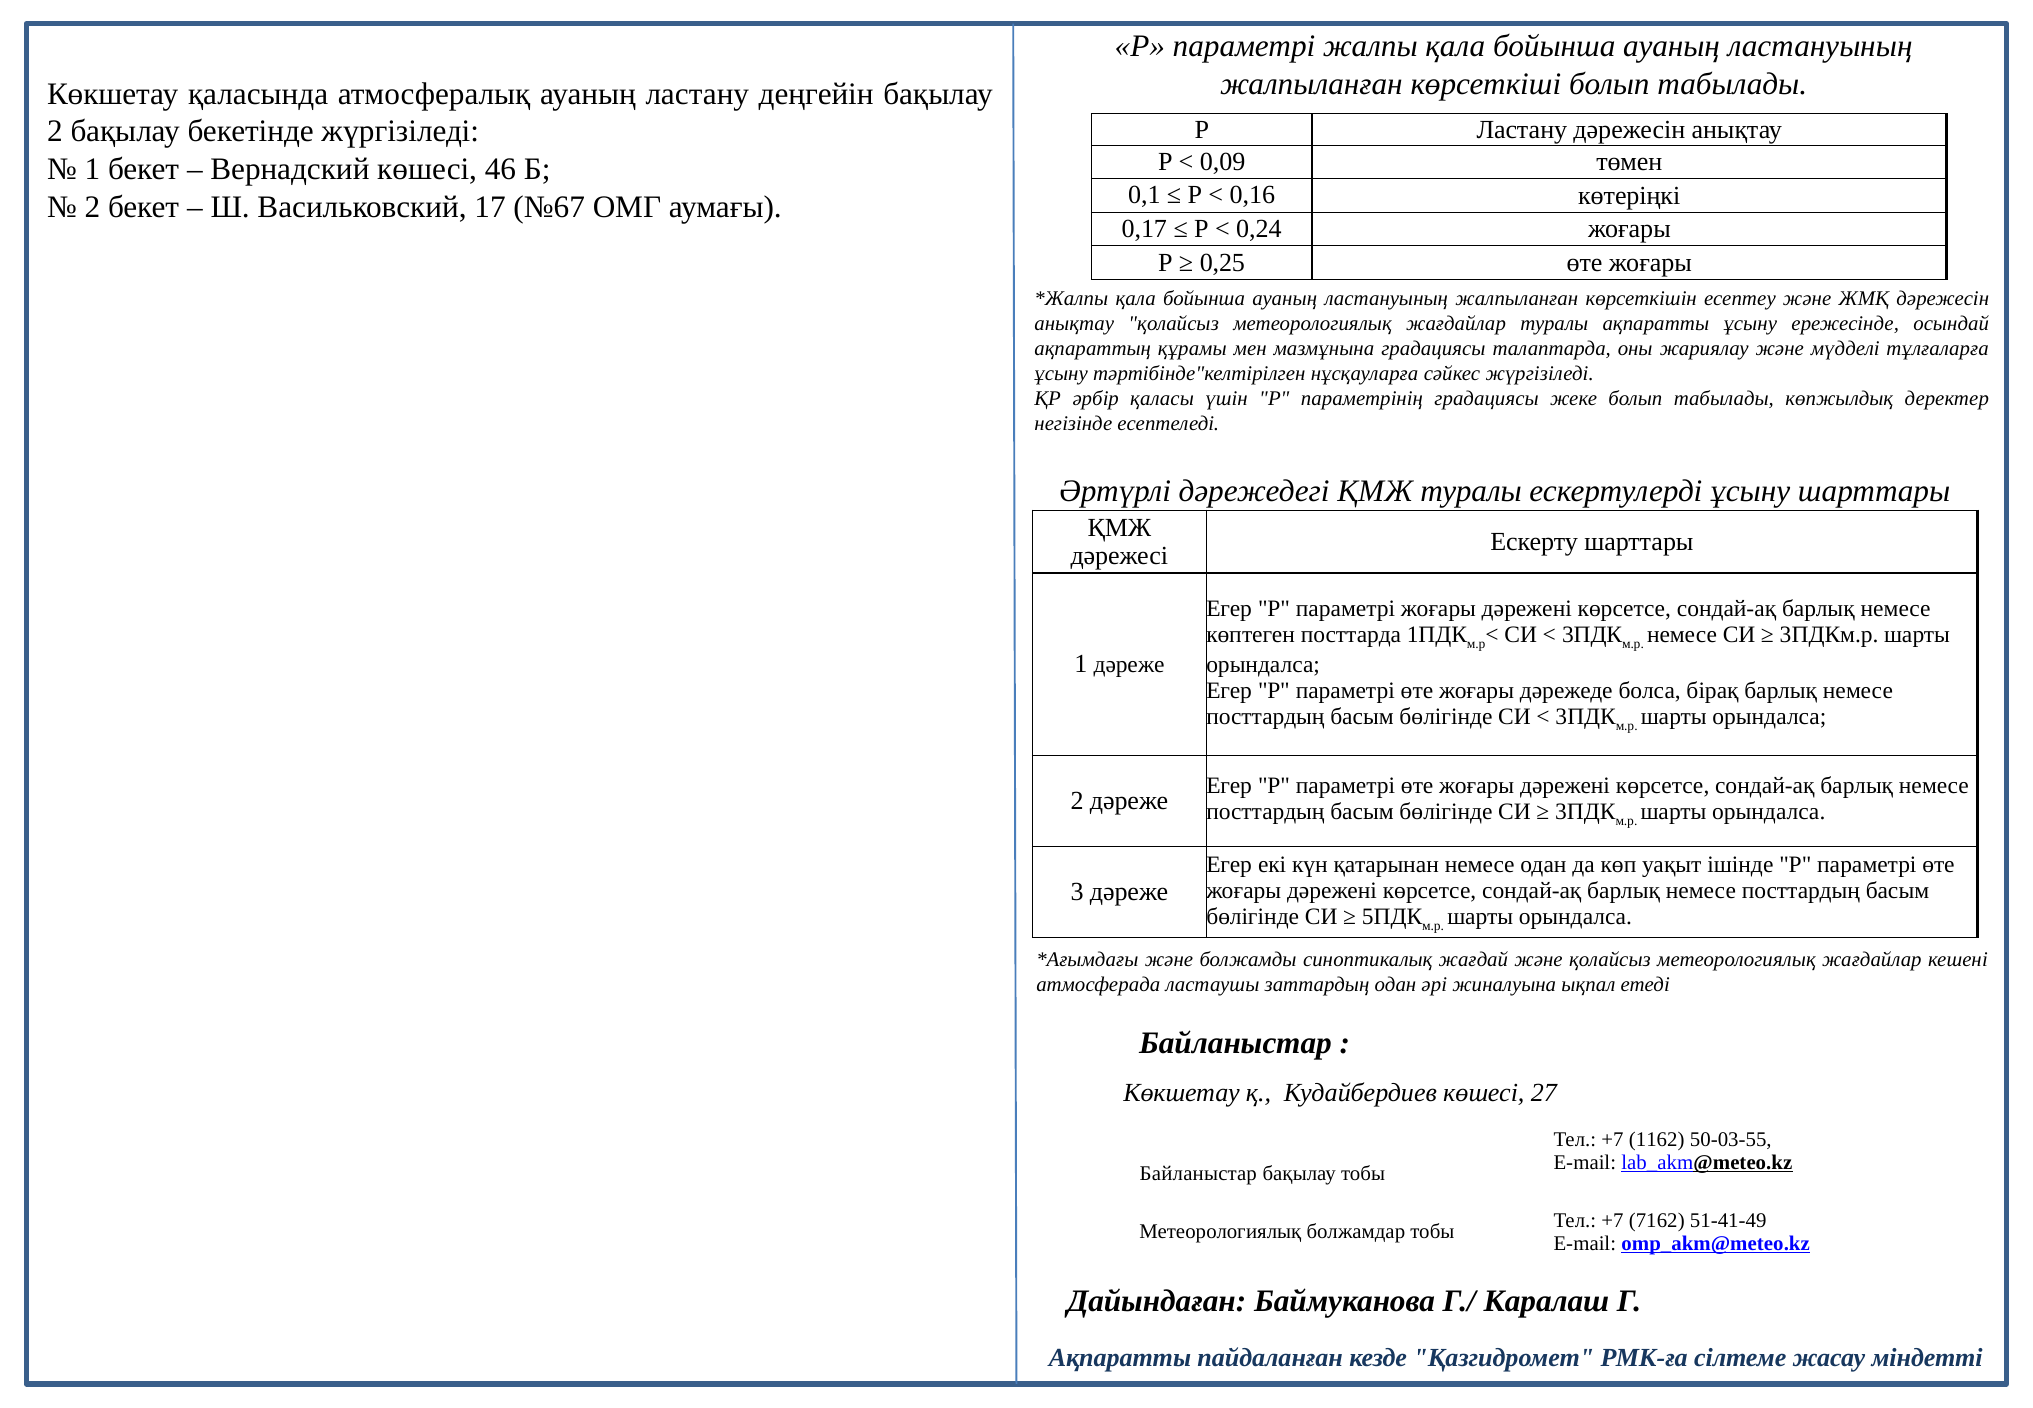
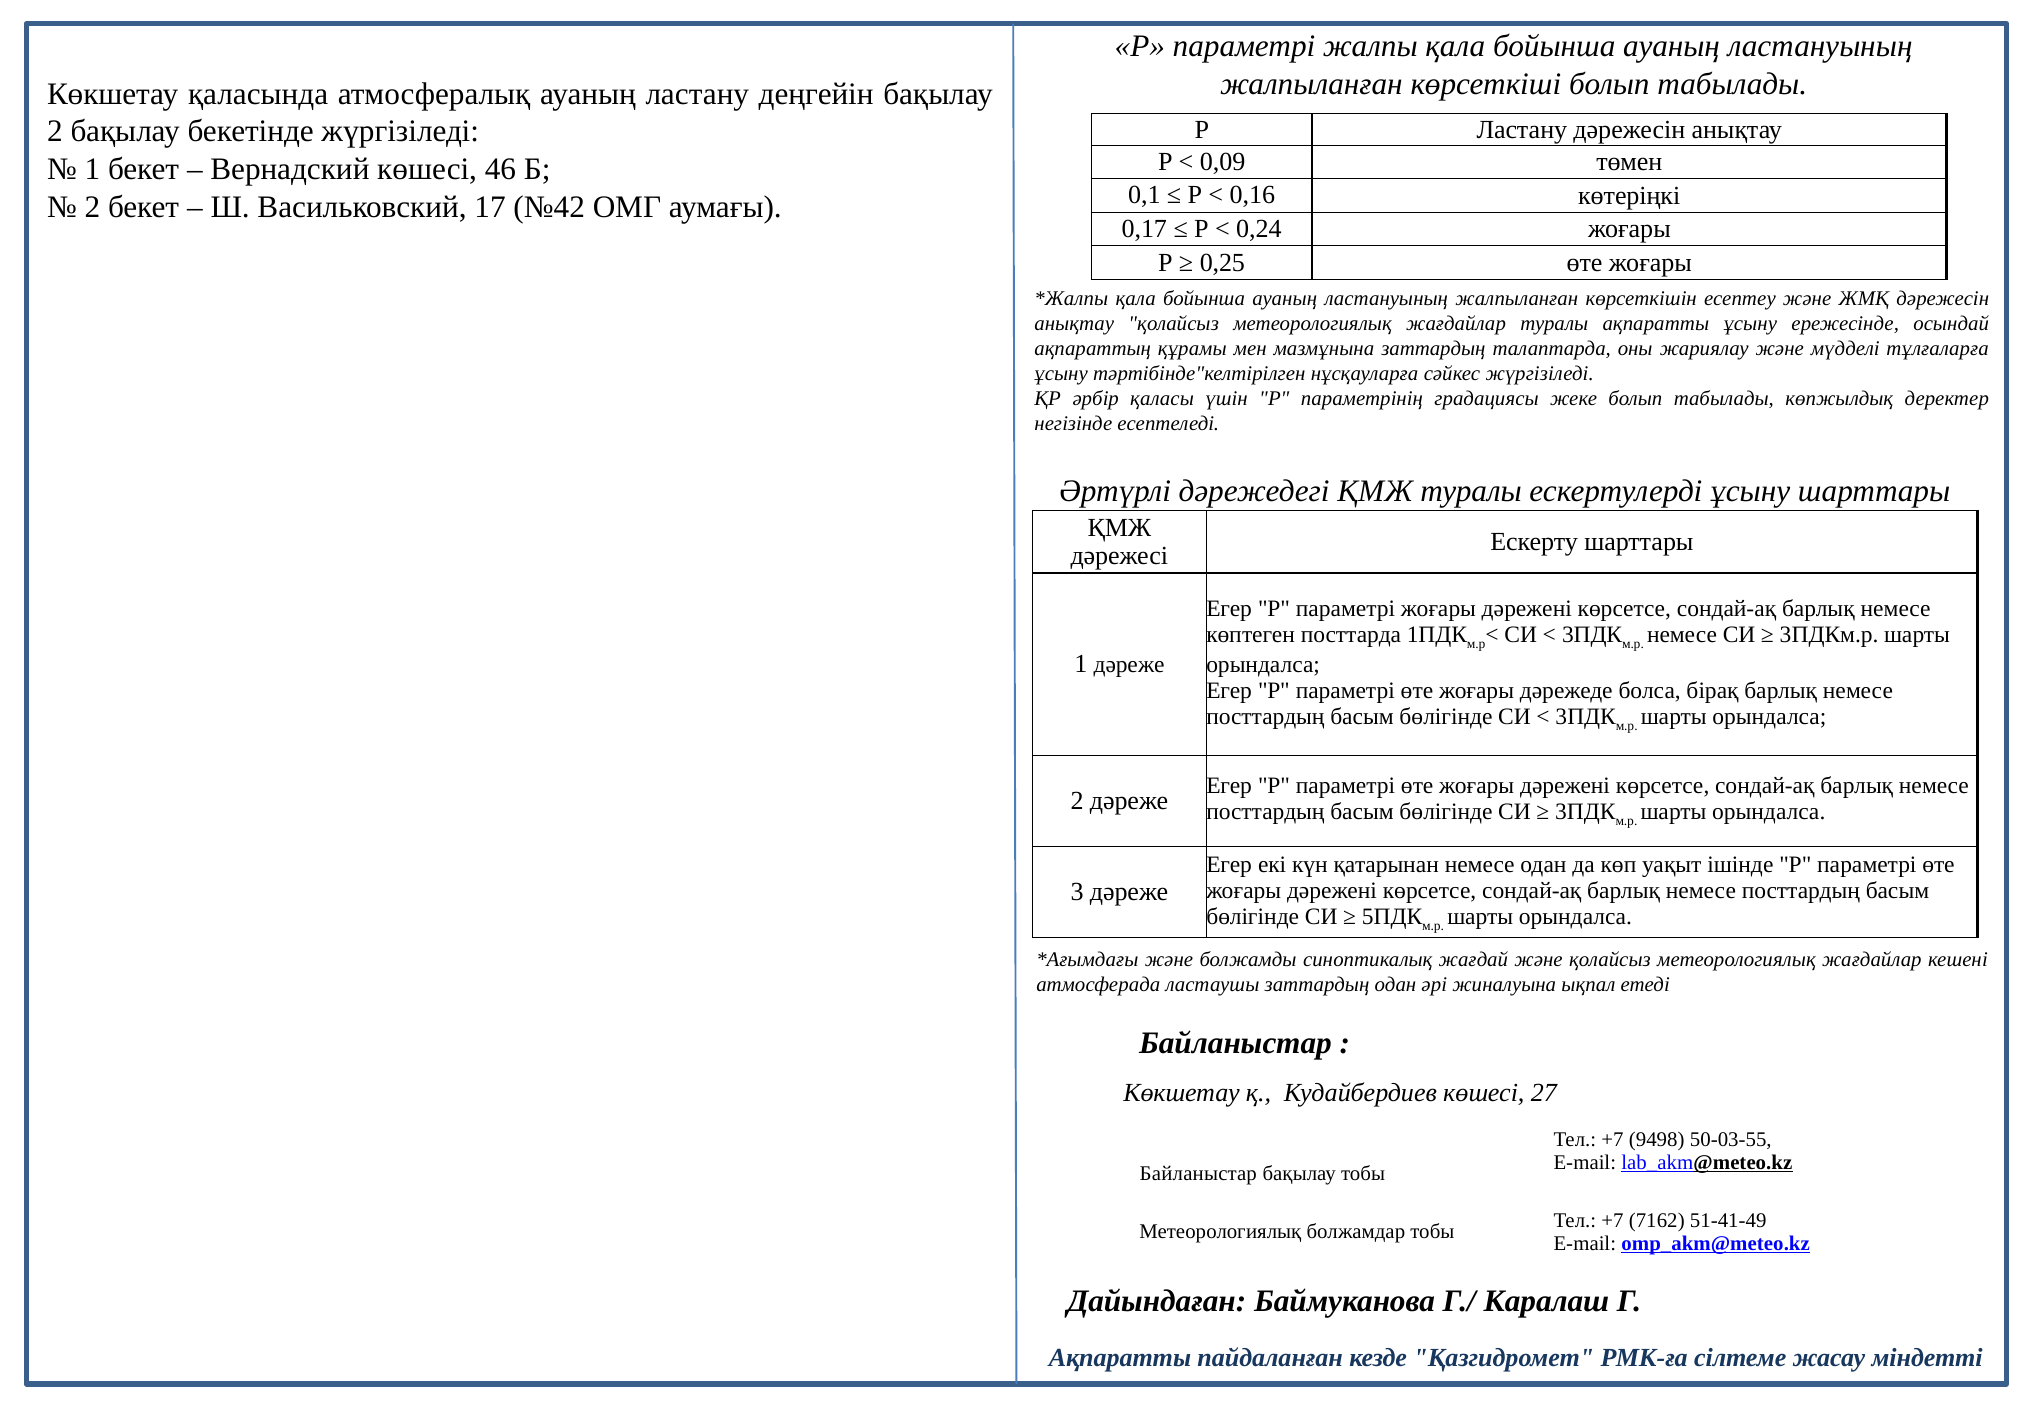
№67: №67 -> №42 (549, 207)
мазмұнына градациясы: градациясы -> заттардың (1433, 349)
1162: 1162 -> 9498 (1657, 1139)
